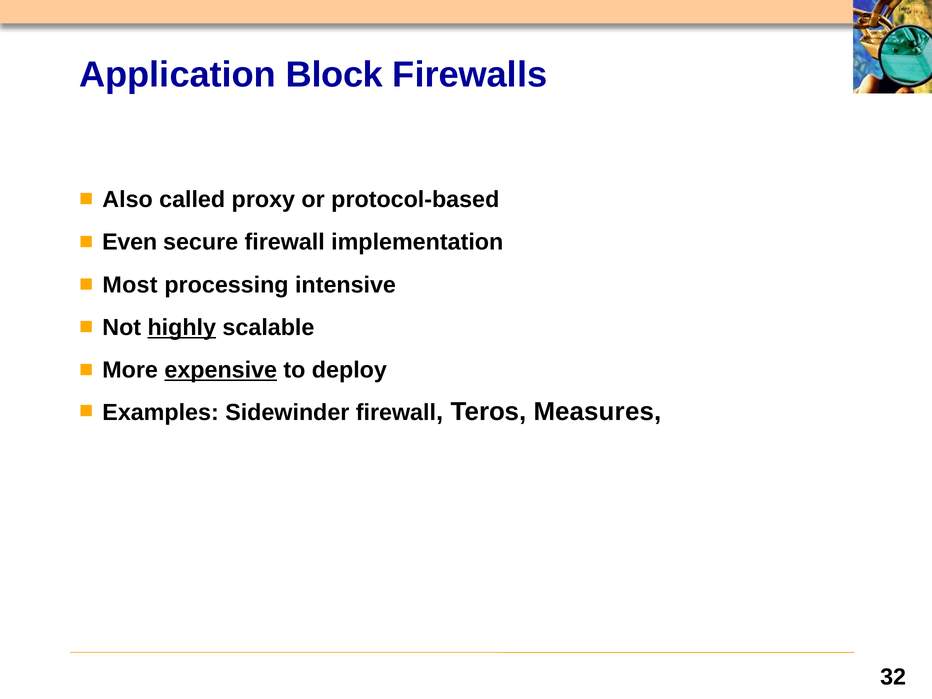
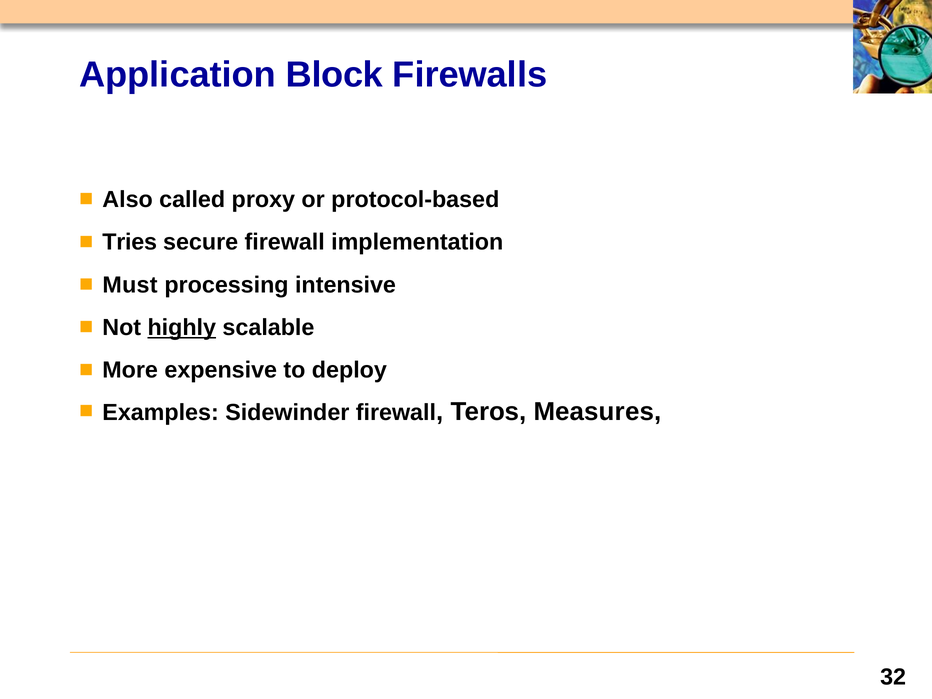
Even: Even -> Tries (130, 242)
Most: Most -> Must (130, 285)
expensive underline: present -> none (221, 370)
